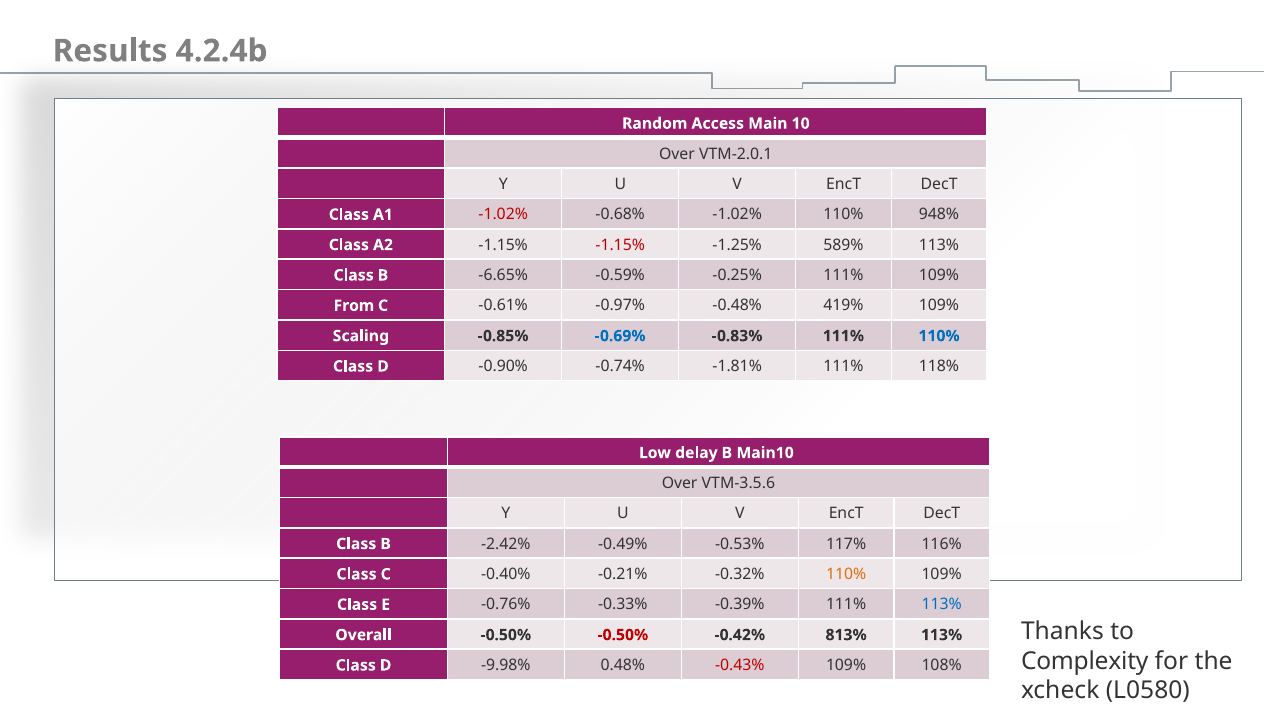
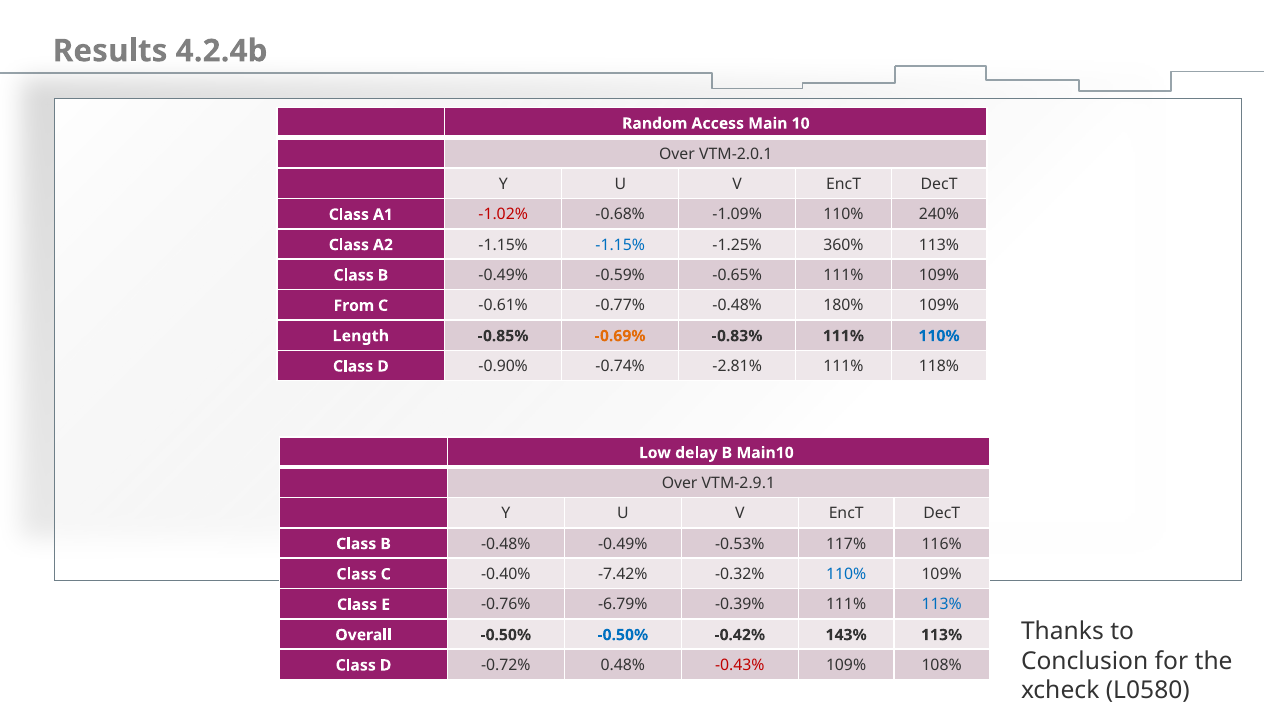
-0.68% -1.02%: -1.02% -> -1.09% (737, 215)
948%: 948% -> 240% (939, 215)
-1.15% colour: red -> blue (620, 245)
589%: 589% -> 360% (843, 245)
B -6.65%: -6.65% -> -0.49% (503, 275)
-0.25%: -0.25% -> -0.65% (737, 275)
-0.97%: -0.97% -> -0.77% (620, 306)
419%: 419% -> 180% (843, 306)
Scaling: Scaling -> Length (361, 336)
-0.69% colour: blue -> orange (620, 336)
-1.81%: -1.81% -> -2.81% (737, 366)
VTM-3.5.6: VTM-3.5.6 -> VTM-2.9.1 (738, 483)
B -2.42%: -2.42% -> -0.48% (506, 544)
-0.21%: -0.21% -> -7.42% (623, 574)
110% colour: orange -> blue (846, 574)
-0.33%: -0.33% -> -6.79% (623, 605)
-0.50% colour: red -> blue (623, 635)
813%: 813% -> 143% (846, 635)
Complexity: Complexity -> Conclusion (1085, 661)
-9.98%: -9.98% -> -0.72% (506, 665)
